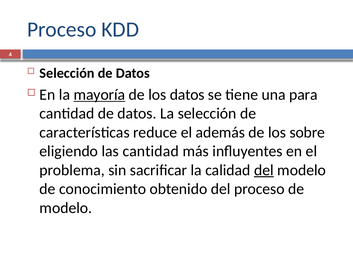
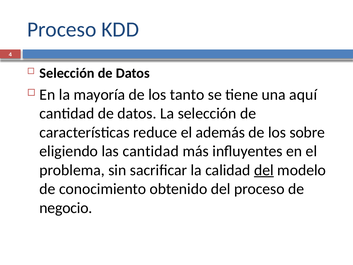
mayoría underline: present -> none (99, 95)
los datos: datos -> tanto (187, 95)
para: para -> aquí (303, 95)
modelo: modelo -> negocio (66, 208)
